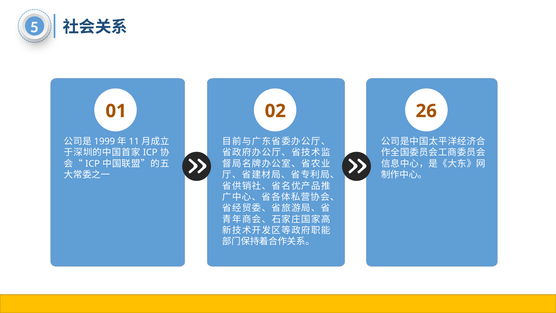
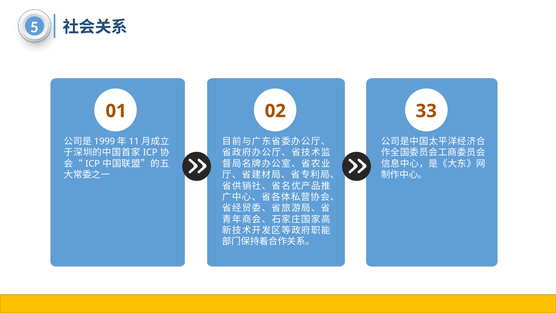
26: 26 -> 33 (426, 111)
